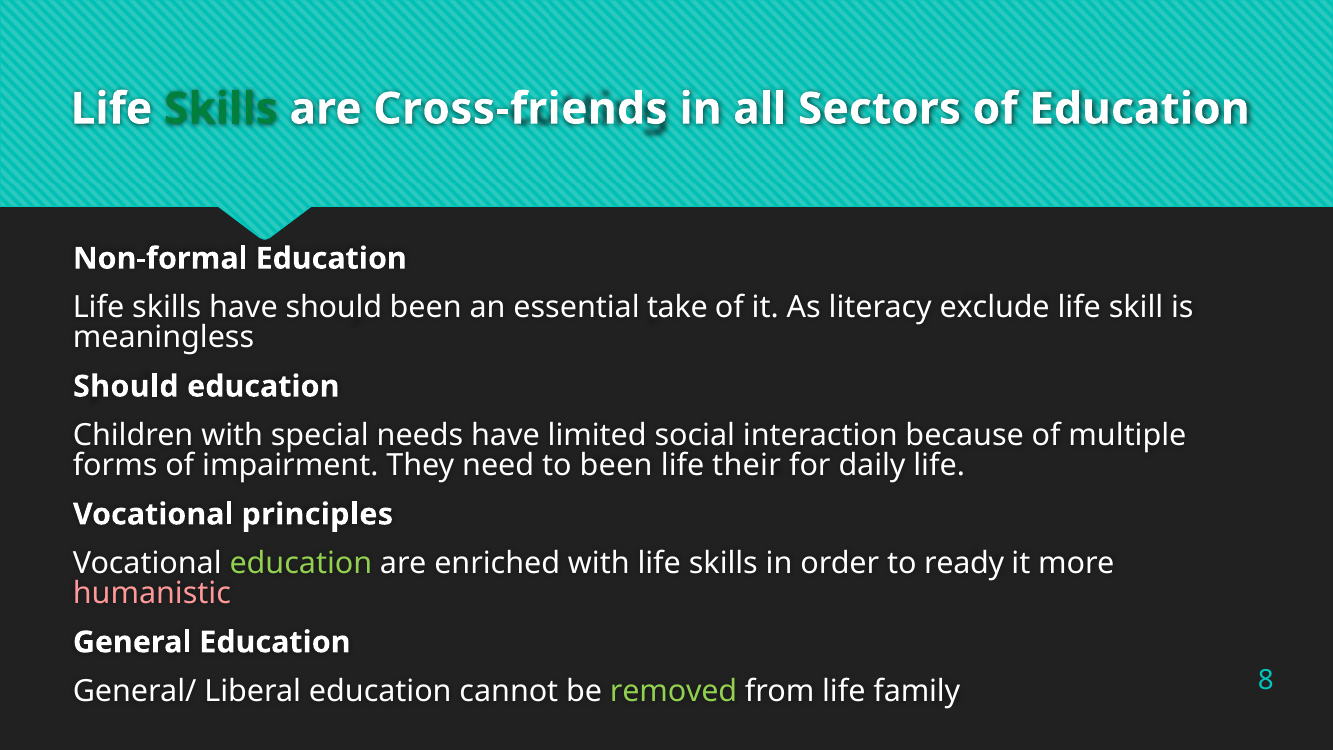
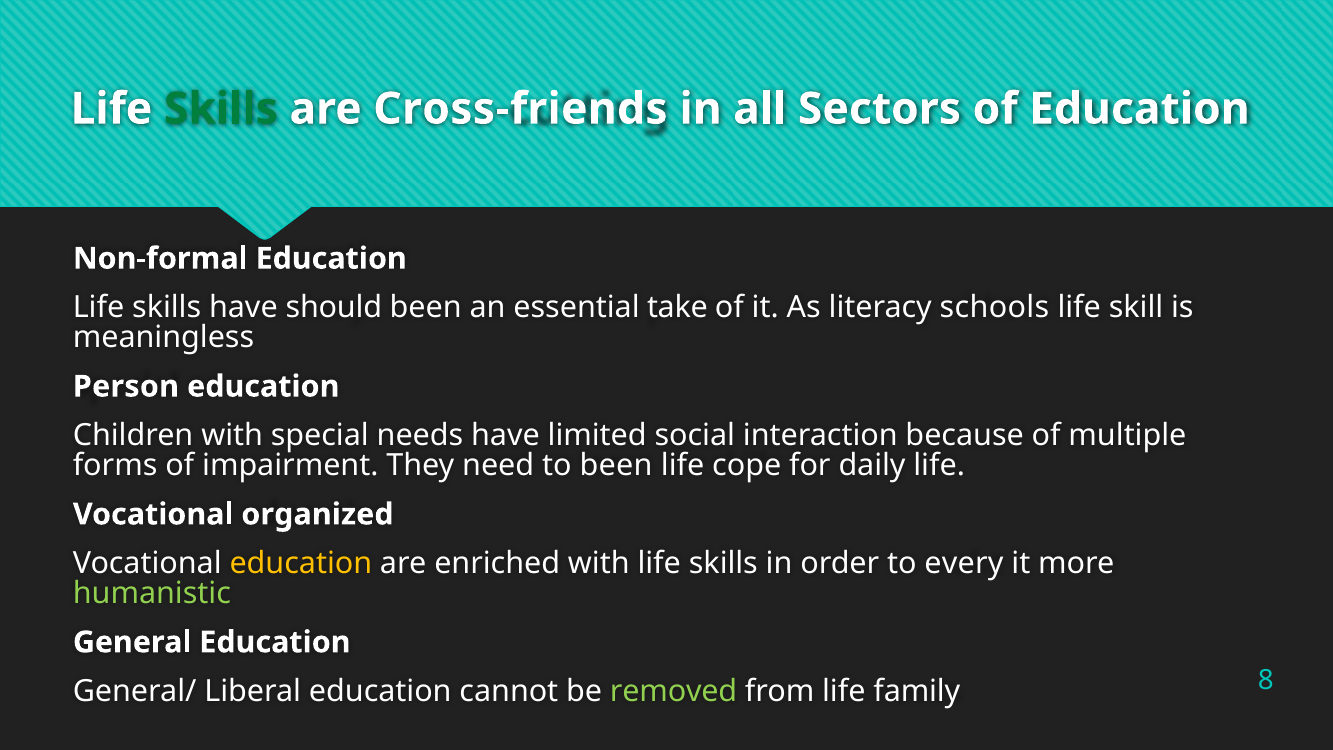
exclude: exclude -> schools (994, 308)
Should: Should -> Person (126, 386)
their: their -> cope (747, 465)
principles: principles -> organized (317, 514)
education colour: light green -> yellow (301, 564)
ready: ready -> every (964, 564)
humanistic colour: pink -> light green (152, 593)
